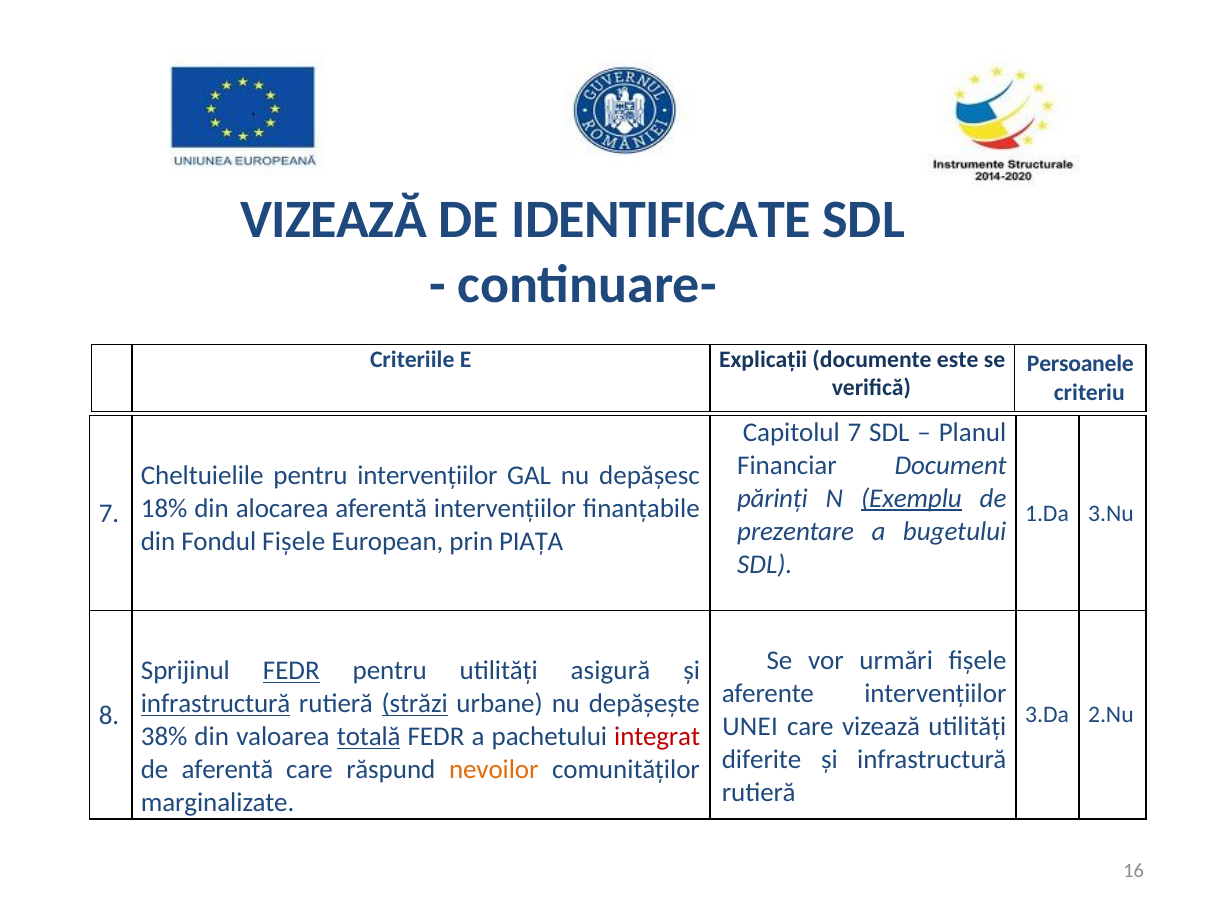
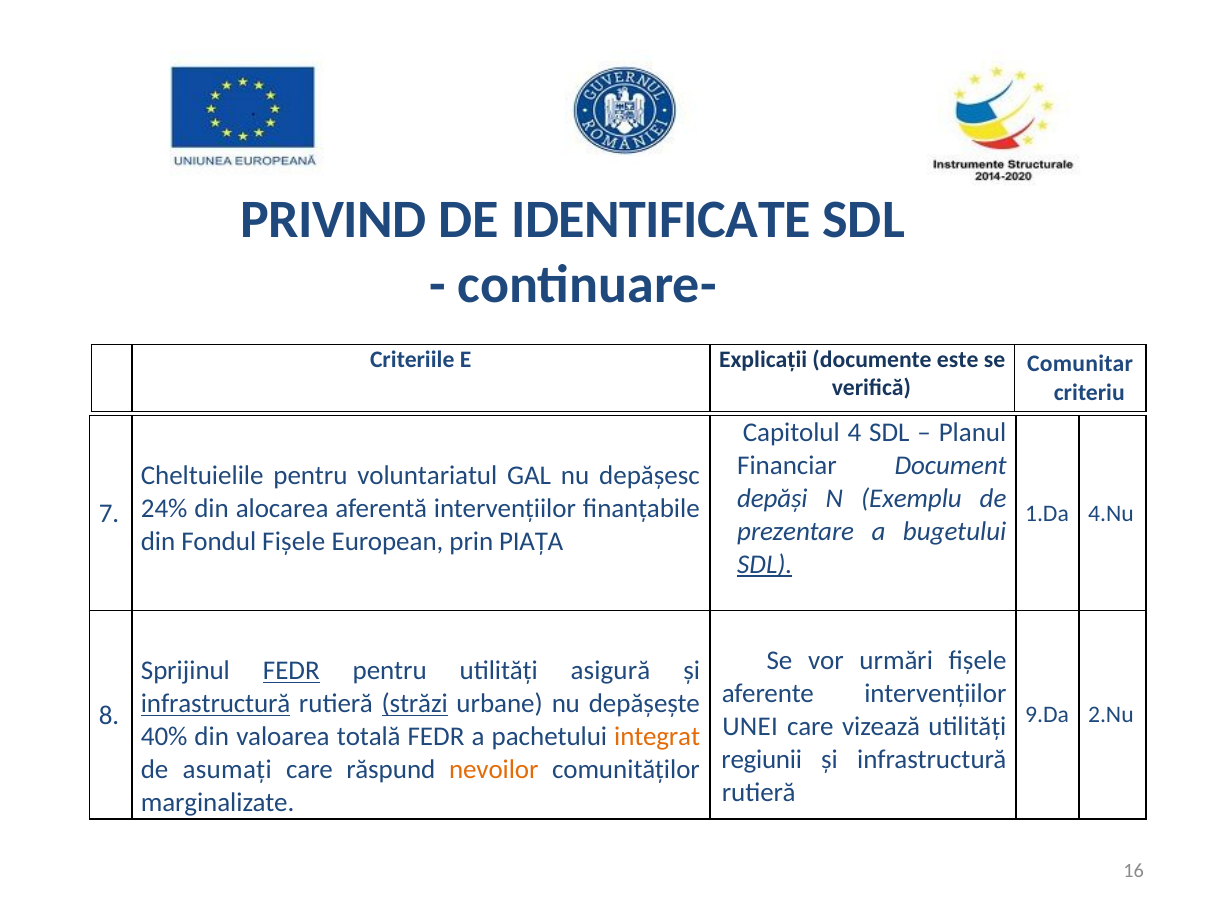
VIZEAZĂ: VIZEAZĂ -> PRIVIND (334, 220)
Persoanele: Persoanele -> Comunitar (1080, 364)
Capitolul 7: 7 -> 4 (855, 433)
pentru intervențiilor: intervențiilor -> voluntariatul (427, 476)
părinți: părinți -> depăși (772, 499)
Exemplu underline: present -> none (911, 499)
18%: 18% -> 24% (164, 509)
3.Nu: 3.Nu -> 4.Nu (1111, 514)
SDL underline: none -> present (765, 565)
3.Da: 3.Da -> 9.Da (1047, 716)
38%: 38% -> 40% (164, 737)
totală underline: present -> none (369, 737)
integrat colour: red -> orange (657, 737)
diferite: diferite -> regiunii (762, 760)
de aferentă: aferentă -> asumați (227, 770)
